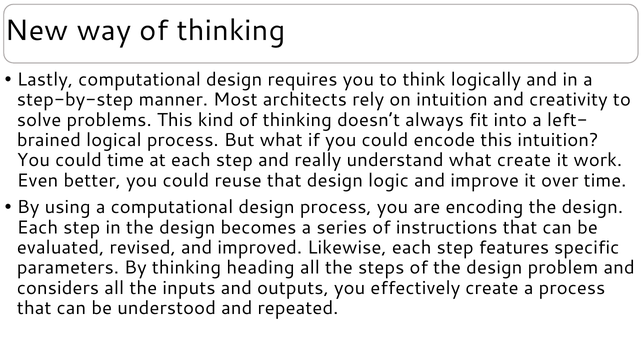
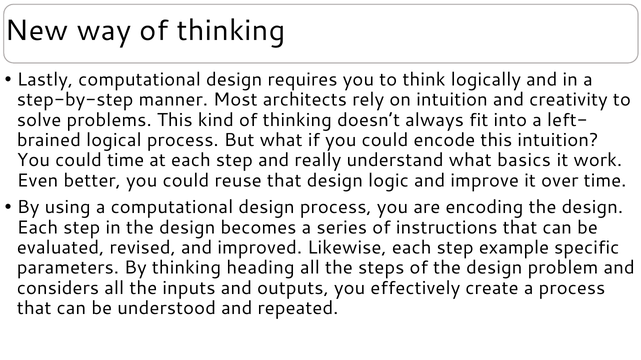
what create: create -> basics (524, 160)
features: features -> example (514, 248)
